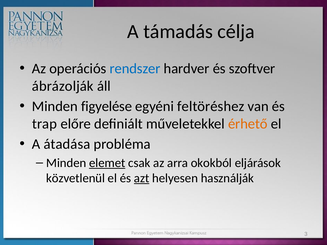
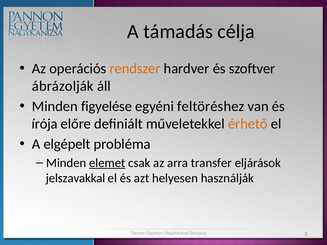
rendszer colour: blue -> orange (135, 69)
trap: trap -> írója (45, 124)
átadása: átadása -> elgépelt (67, 144)
okokból: okokból -> transfer (211, 163)
közvetlenül: közvetlenül -> jelszavakkal (76, 178)
azt underline: present -> none (142, 178)
